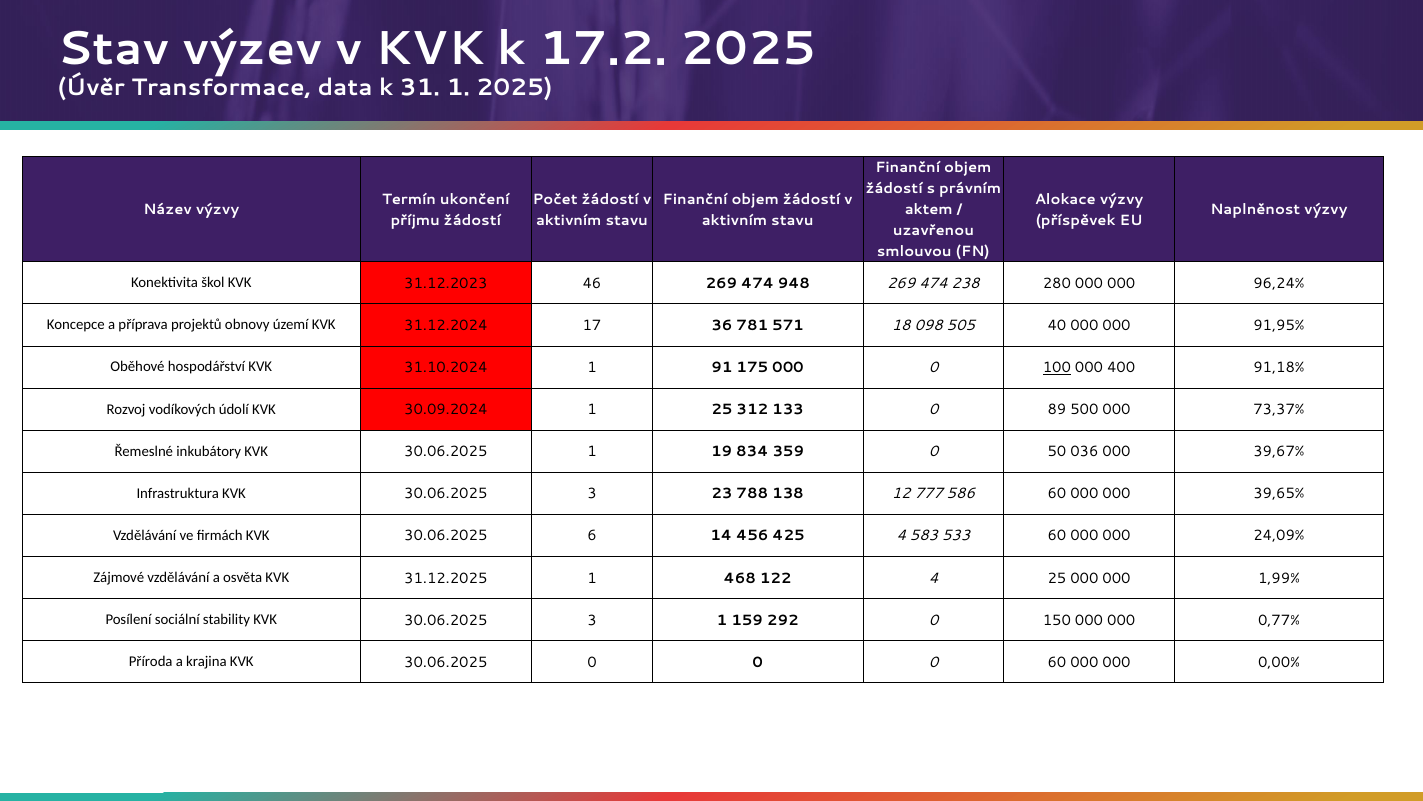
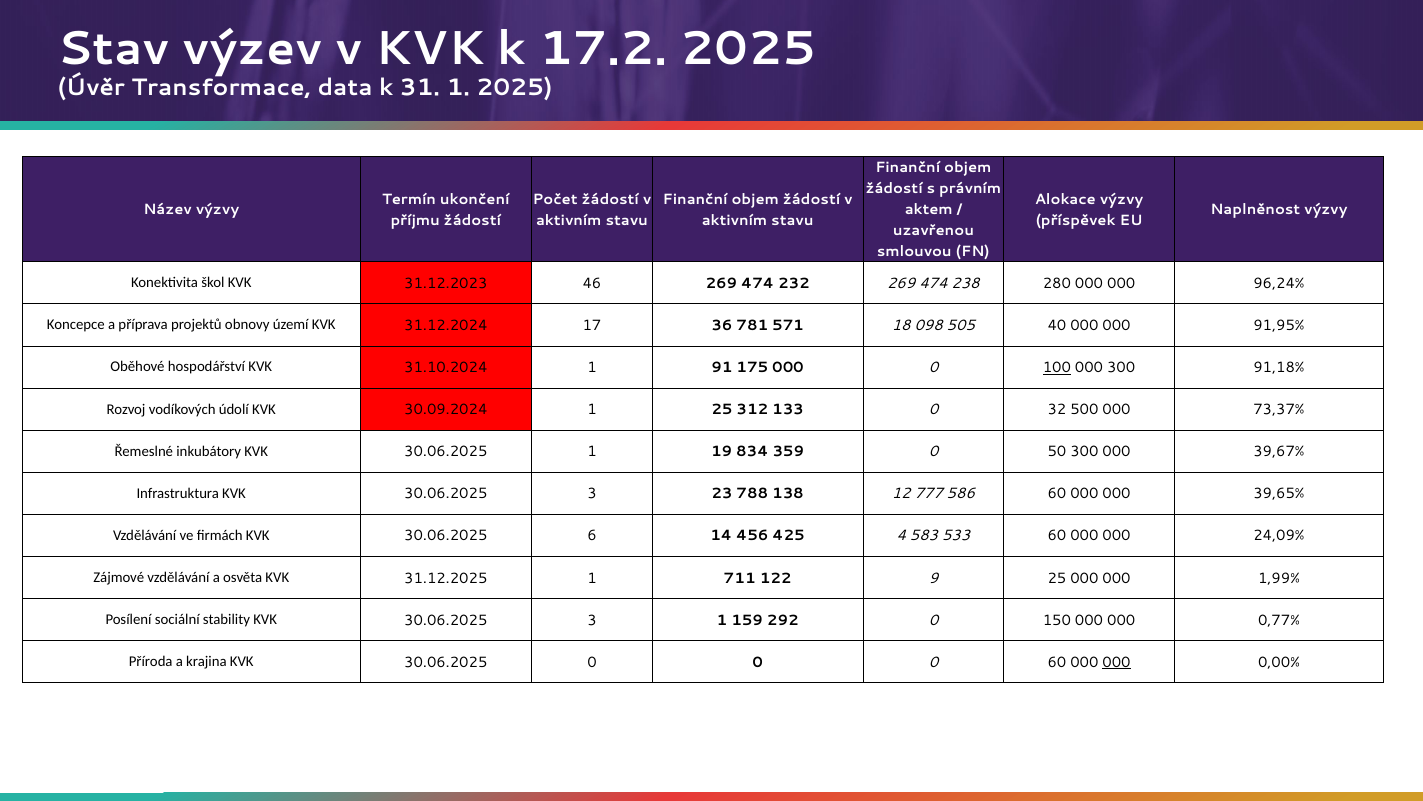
948: 948 -> 232 (794, 283)
000 400: 400 -> 300 (1121, 367)
89: 89 -> 32 (1057, 410)
50 036: 036 -> 300 (1084, 452)
468: 468 -> 711 (740, 578)
122 4: 4 -> 9 (933, 578)
000 underline: none -> present (1116, 662)
